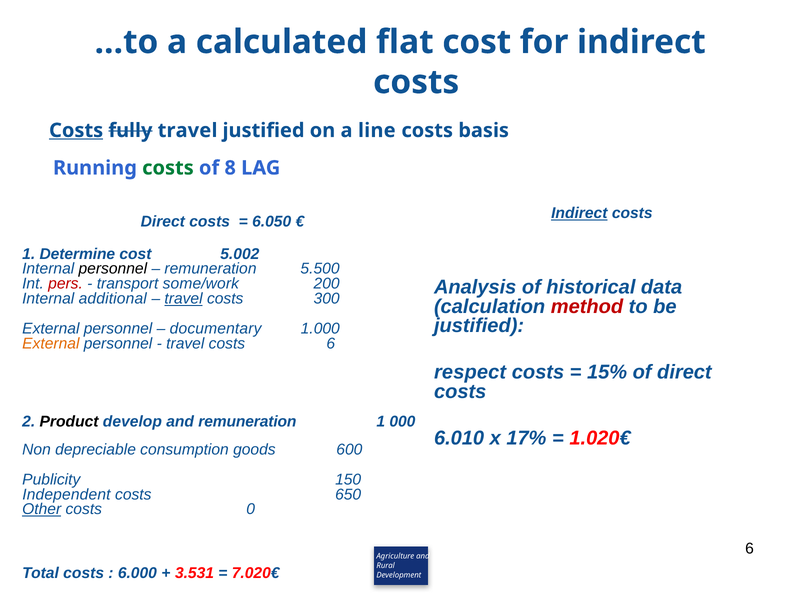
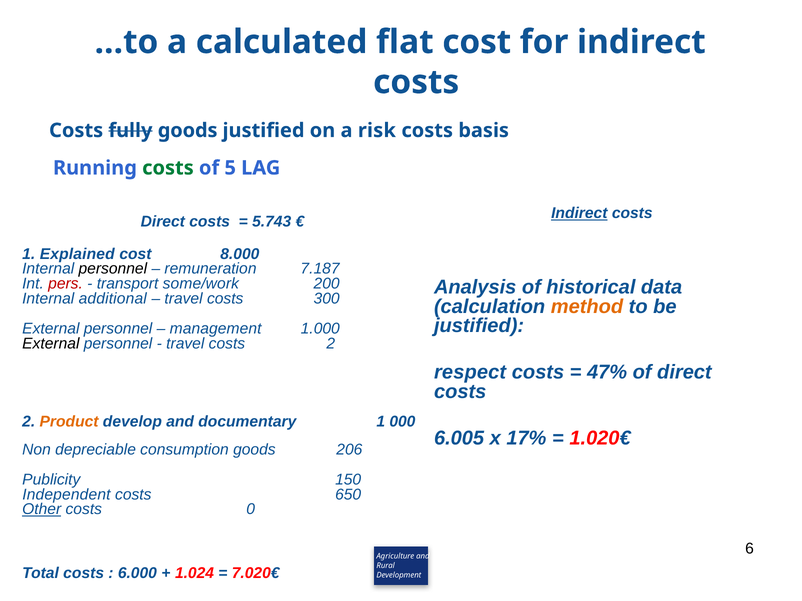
Costs underline: present -> none (76, 131)
fully travel: travel -> goods (188, 131)
line: line -> risk (377, 131)
8: 8 -> 5 (230, 168)
6.050: 6.050 -> 5.743 (272, 222)
Determine: Determine -> Explained (77, 254)
5.002: 5.002 -> 8.000 (240, 254)
5.500: 5.500 -> 7.187 (320, 269)
travel underline: present -> none (184, 299)
method colour: red -> orange (587, 307)
documentary: documentary -> management (216, 329)
External colour: orange -> black (51, 344)
travel costs 6: 6 -> 2 (331, 344)
15%: 15% -> 47% (607, 373)
Product colour: black -> orange (69, 422)
and remuneration: remuneration -> documentary (247, 422)
6.010: 6.010 -> 6.005 (459, 438)
600: 600 -> 206 (349, 450)
3.531: 3.531 -> 1.024 (195, 574)
